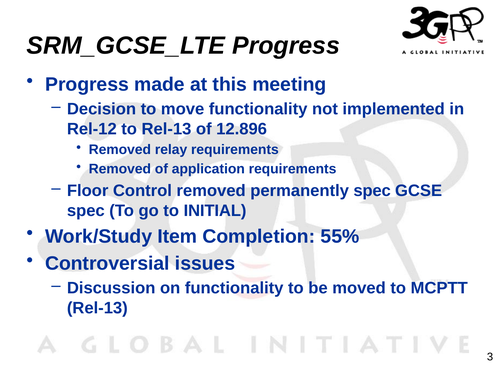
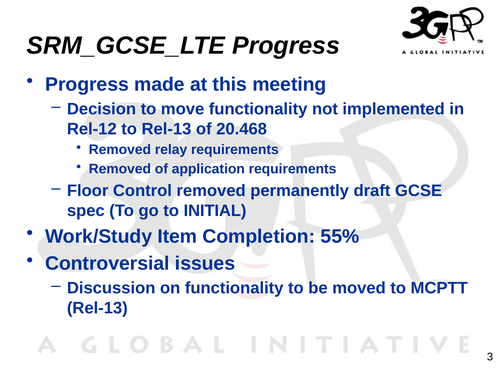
12.896: 12.896 -> 20.468 (242, 129)
permanently spec: spec -> draft (372, 191)
